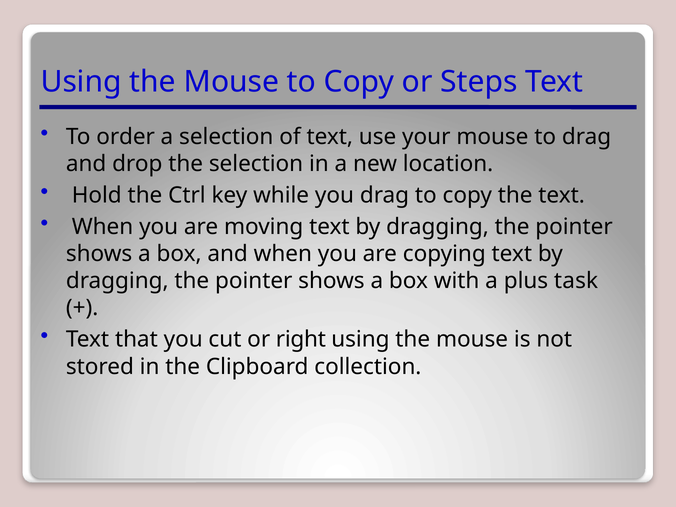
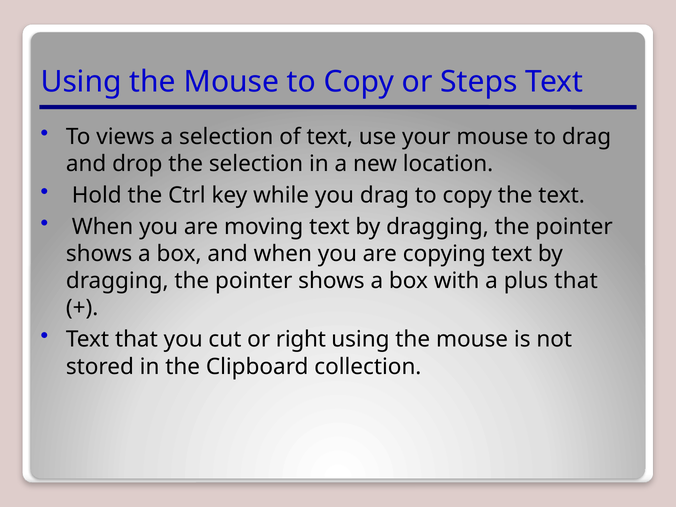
order: order -> views (126, 137)
plus task: task -> that (576, 281)
